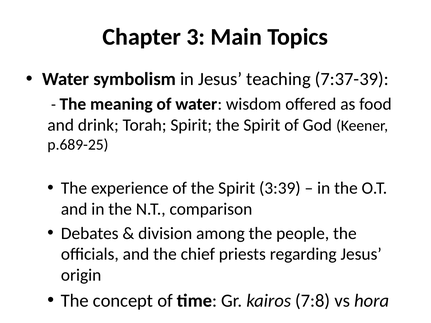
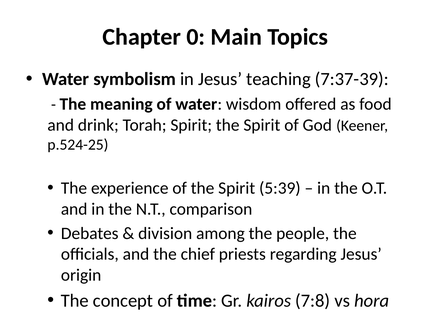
3: 3 -> 0 (196, 37)
p.689-25: p.689-25 -> p.524-25 (78, 145)
3:39: 3:39 -> 5:39 (280, 188)
